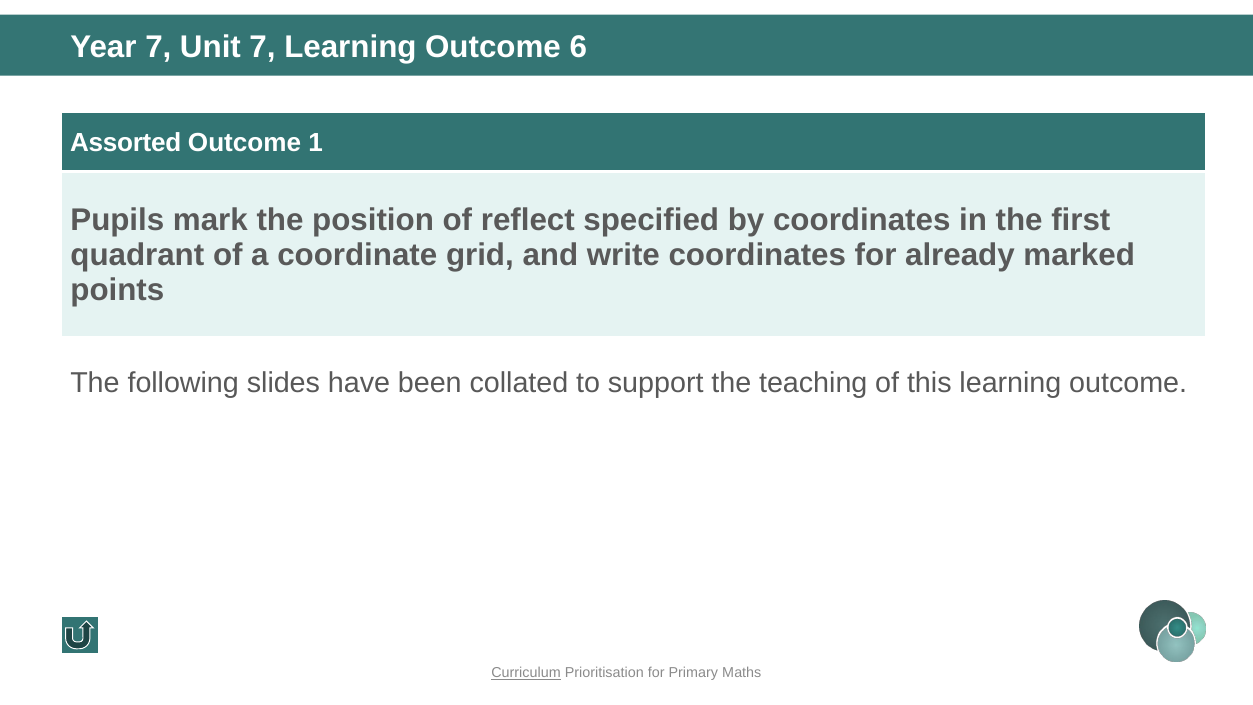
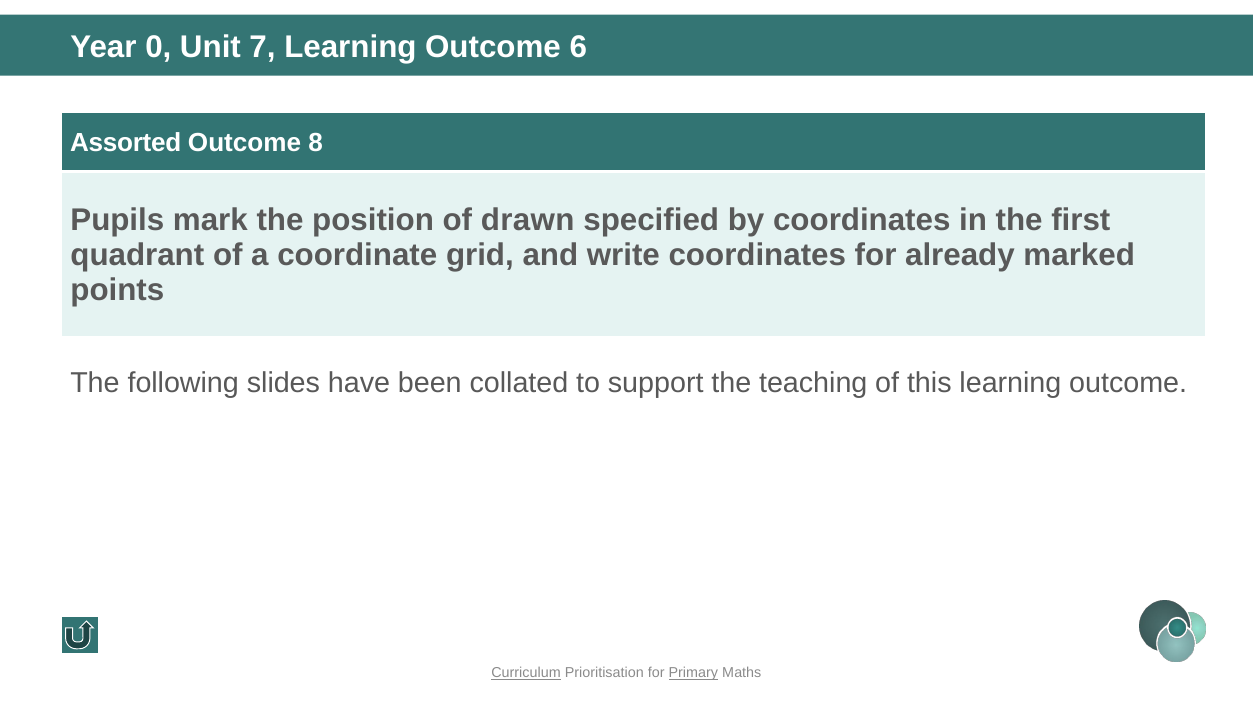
Year 7: 7 -> 0 (158, 47)
1: 1 -> 8 (316, 143)
reflect: reflect -> drawn (528, 220)
Primary underline: none -> present (693, 673)
